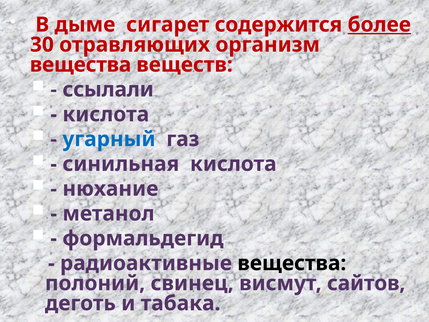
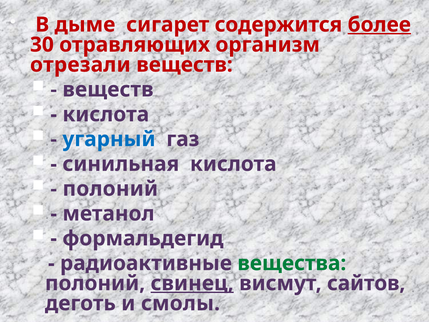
вещества: вещества -> отрезали (80, 65)
ссылали: ссылали -> веществ (108, 90)
нюхание: нюхание -> полоний (110, 189)
вещества colour: black -> green (292, 263)
свинец underline: none -> present (192, 283)
табака: табака -> смолы (180, 303)
